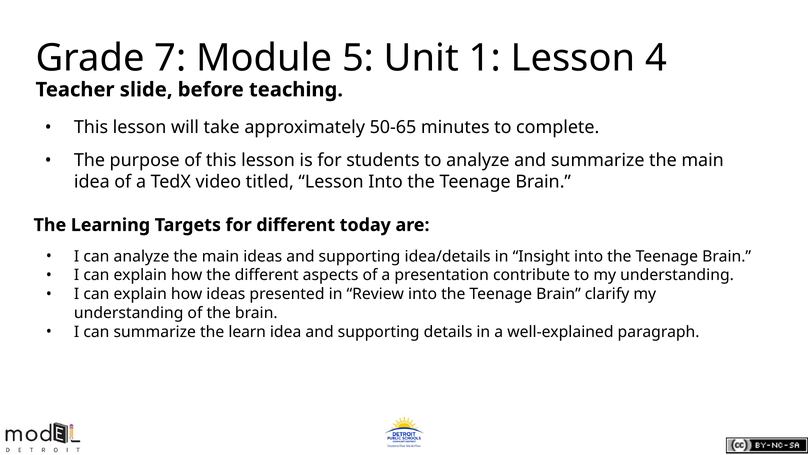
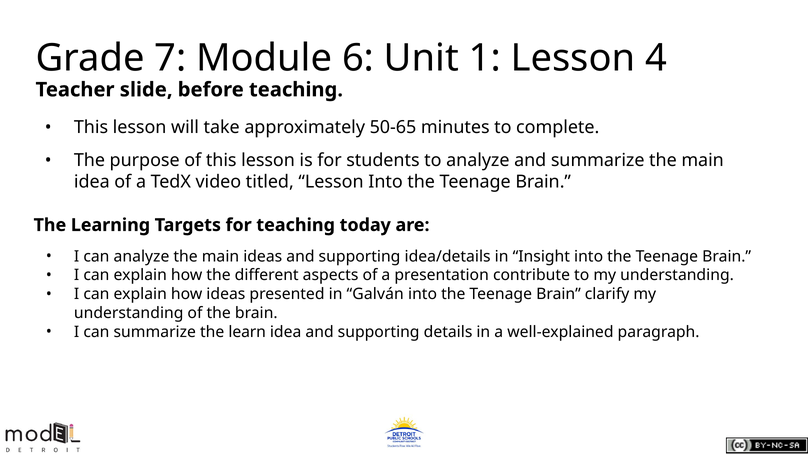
5: 5 -> 6 (358, 58)
for different: different -> teaching (296, 225)
Review: Review -> Galván (375, 294)
